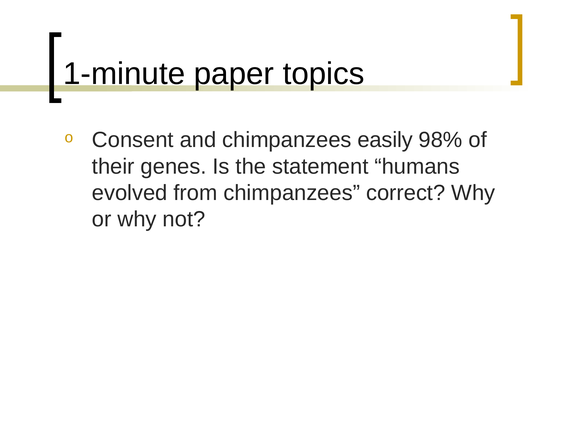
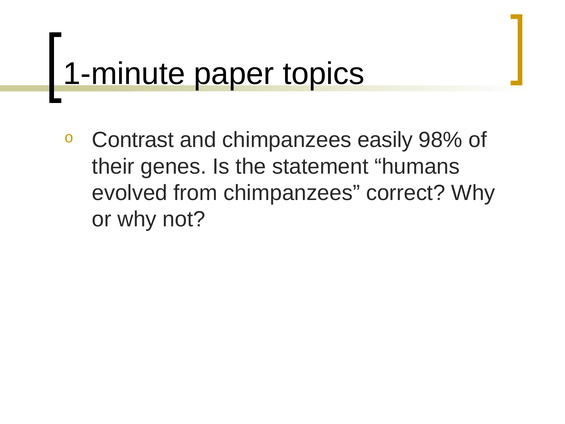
Consent: Consent -> Contrast (133, 140)
